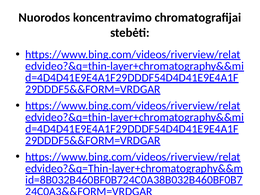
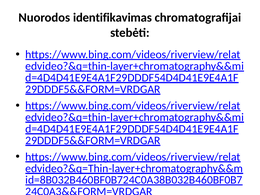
koncentravimo: koncentravimo -> identifikavimas (112, 18)
